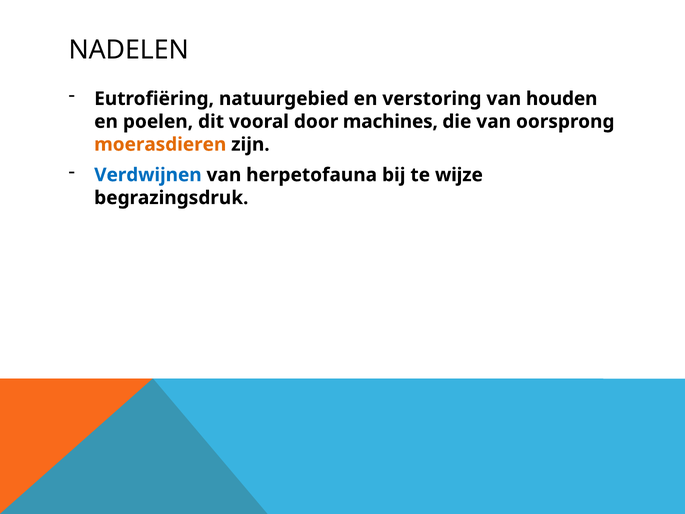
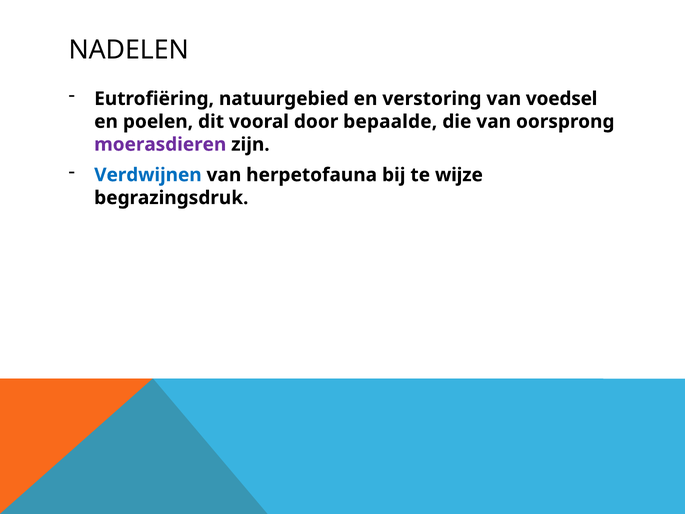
houden: houden -> voedsel (562, 99)
machines: machines -> bepaalde (390, 122)
moerasdieren colour: orange -> purple (160, 144)
